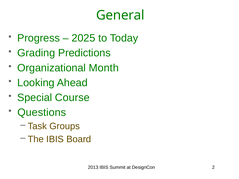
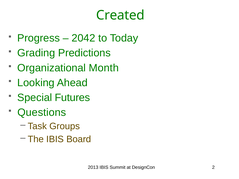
General: General -> Created (120, 15)
2025: 2025 -> 2042 (83, 38)
Course: Course -> Futures (72, 98)
